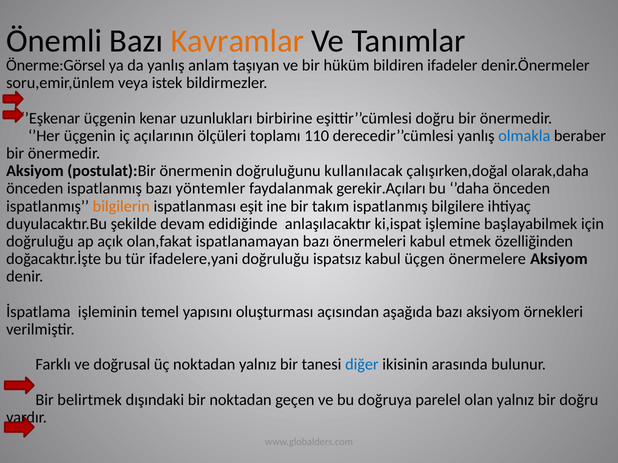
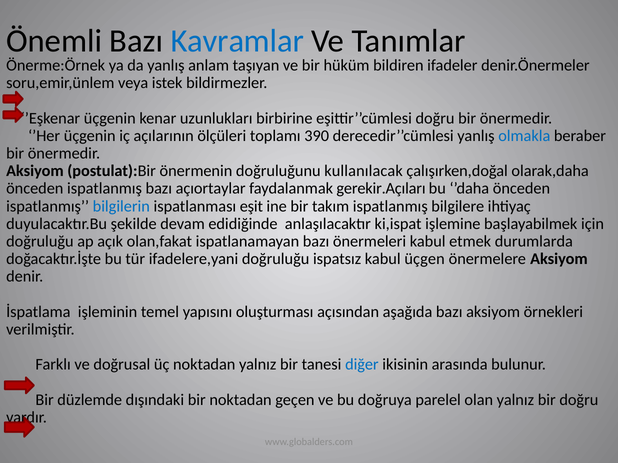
Kavramlar colour: orange -> blue (237, 41)
Önerme:Görsel: Önerme:Görsel -> Önerme:Örnek (56, 66)
110: 110 -> 390 (317, 136)
yöntemler: yöntemler -> açıortaylar (211, 189)
bilgilerin colour: orange -> blue (121, 206)
özelliğinden: özelliğinden -> durumlarda (534, 242)
belirtmek: belirtmek -> düzlemde (90, 400)
